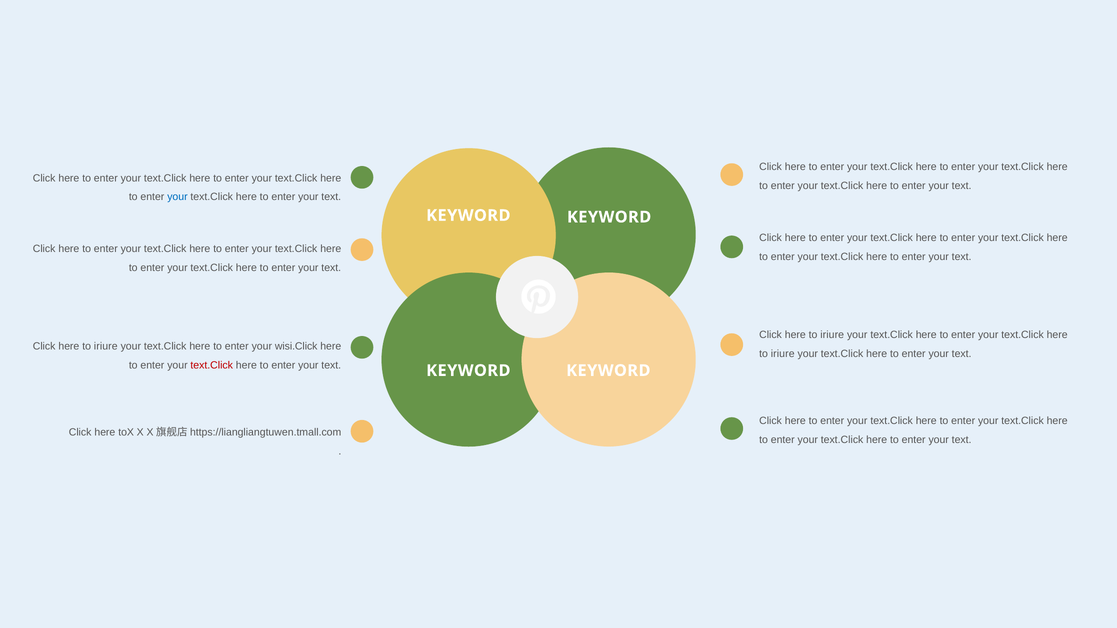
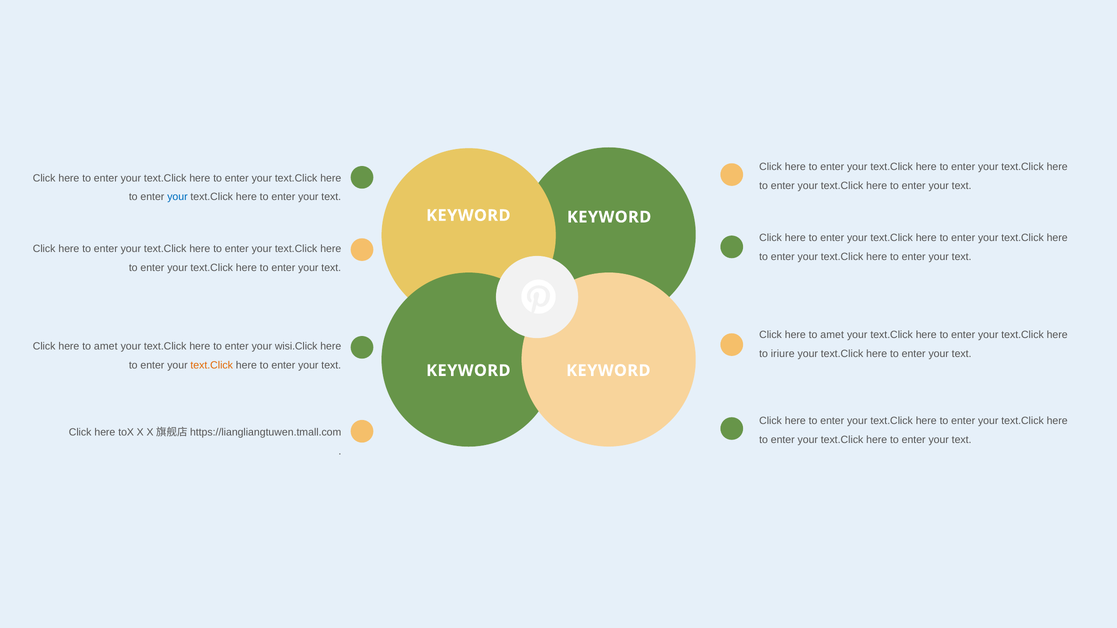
iriure: iriure -> amet (832, 335)
iriure: iriure -> amet (106, 347)
text.Click colour: red -> orange (212, 365)
